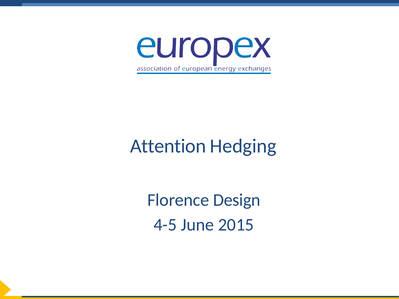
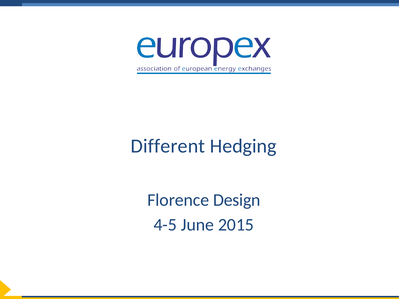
Attention: Attention -> Different (168, 146)
